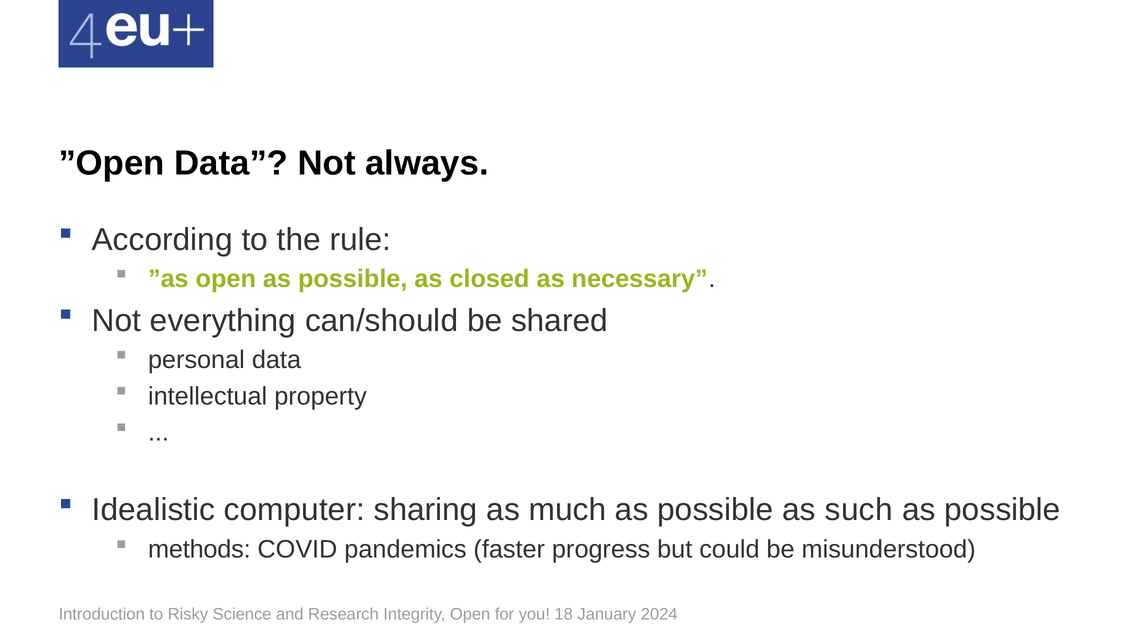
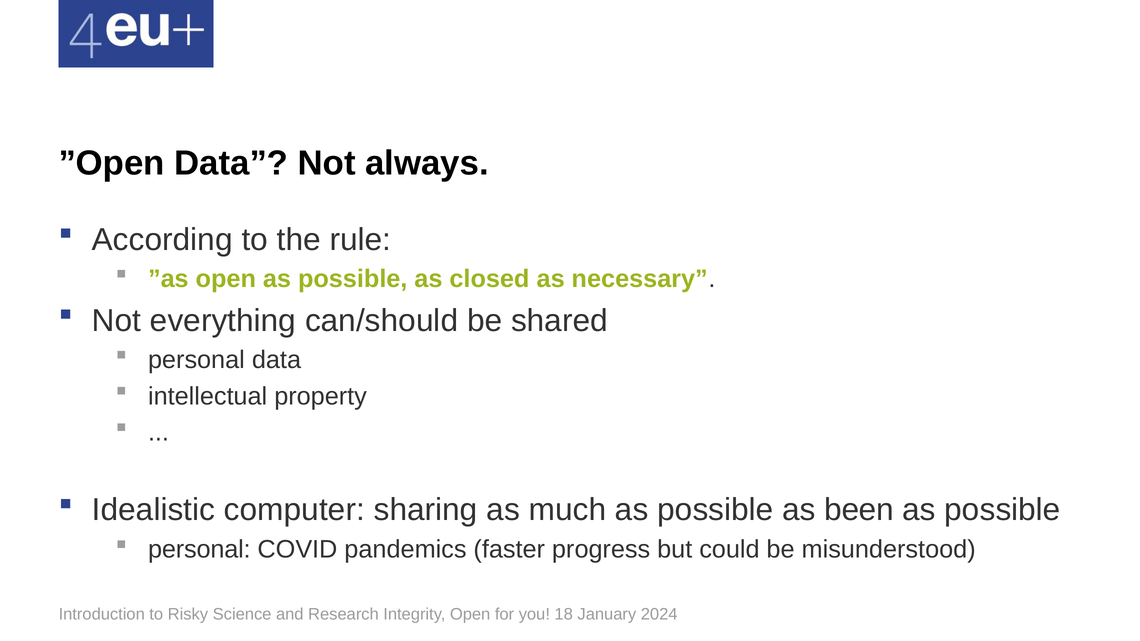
such: such -> been (859, 510)
methods: methods -> personal (199, 550)
